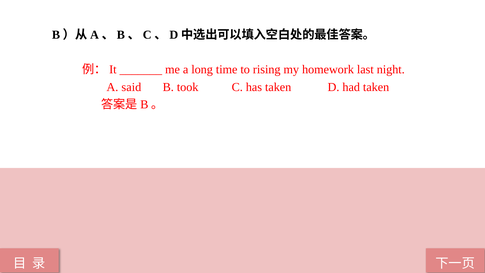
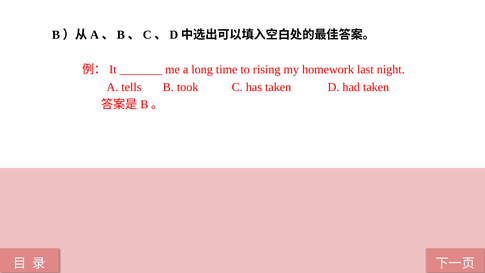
said: said -> tells (131, 87)
